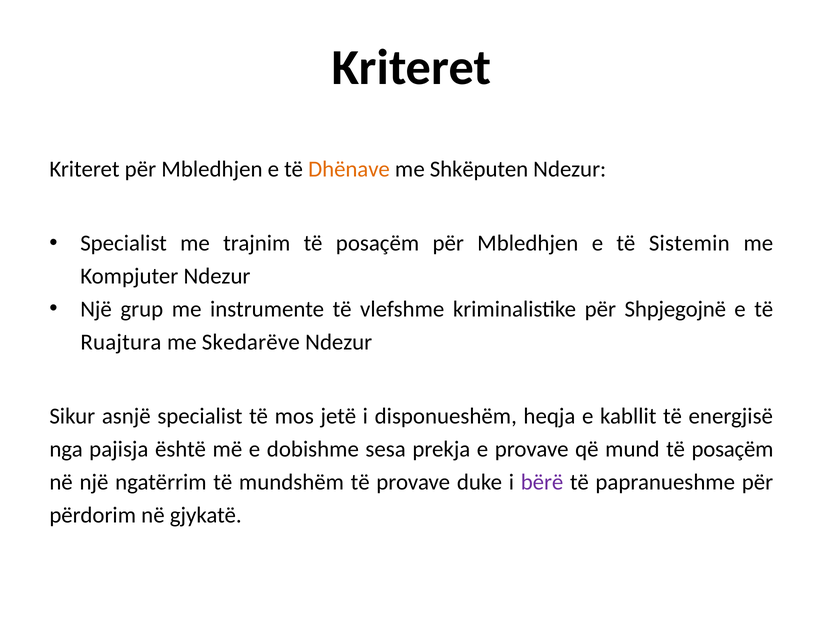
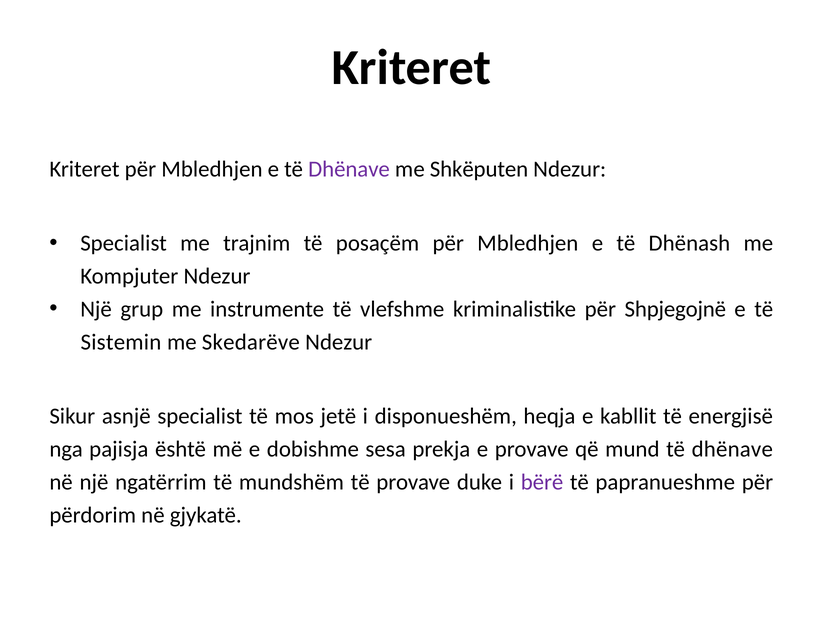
Dhënave colour: orange -> purple (349, 169)
Sistemin: Sistemin -> Dhënash (689, 243)
Ruajtura: Ruajtura -> Sistemin (121, 342)
mund të posaçëm: posaçëm -> dhënave (732, 449)
